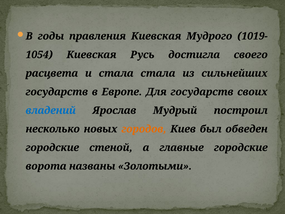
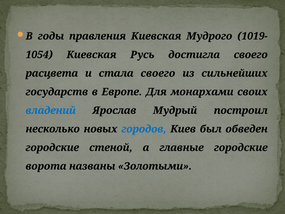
стала стала: стала -> своего (158, 73)
Для государств: государств -> монархами (202, 92)
городов colour: orange -> blue (144, 129)
